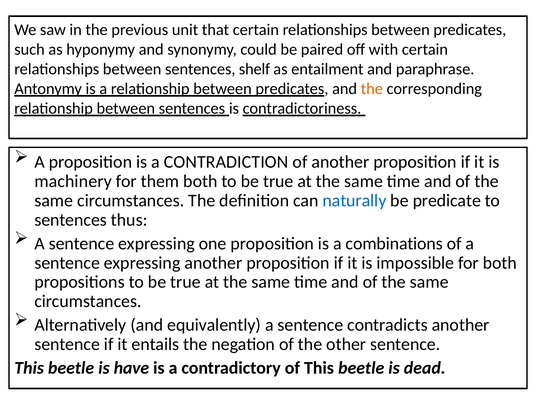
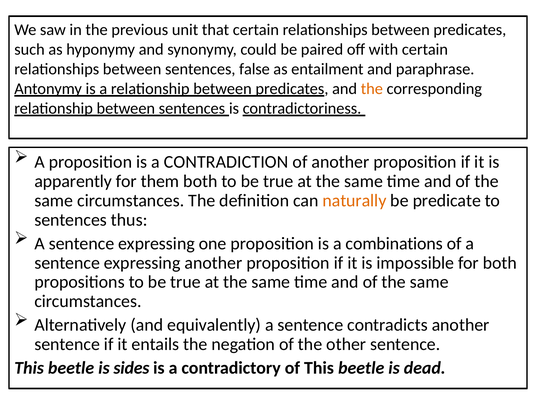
shelf: shelf -> false (254, 69)
machinery: machinery -> apparently (73, 181)
naturally colour: blue -> orange (354, 201)
have: have -> sides (131, 368)
